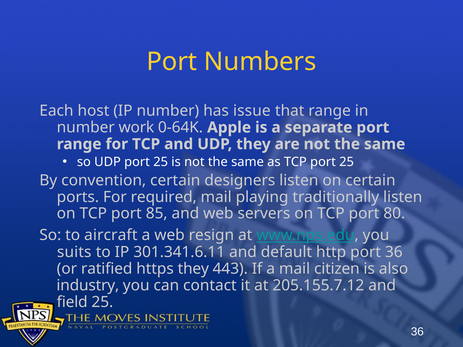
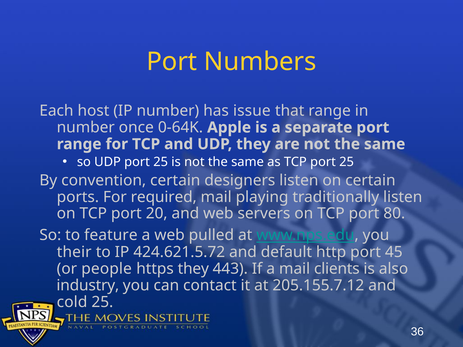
work: work -> once (136, 128)
85: 85 -> 20 (157, 214)
aircraft: aircraft -> feature (111, 235)
resign: resign -> pulled (211, 235)
suits: suits -> their (74, 252)
301.341.6.11: 301.341.6.11 -> 424.621.5.72 (179, 252)
port 36: 36 -> 45 (394, 252)
ratified: ratified -> people (107, 269)
citizen: citizen -> clients (337, 269)
field: field -> cold (72, 302)
